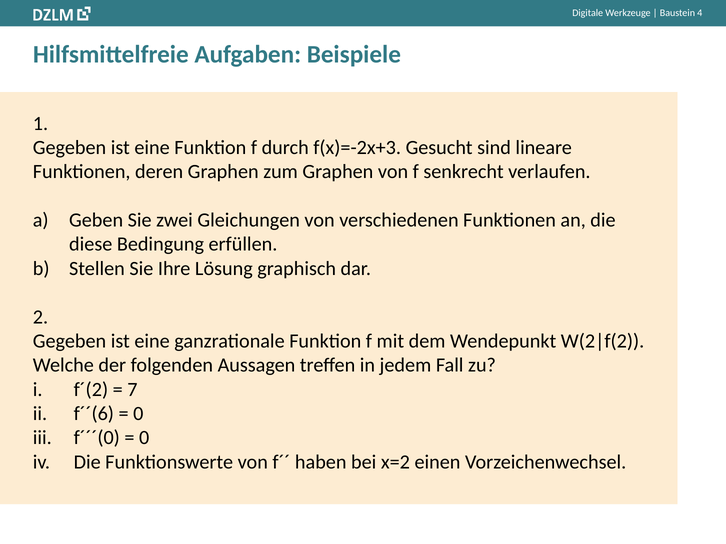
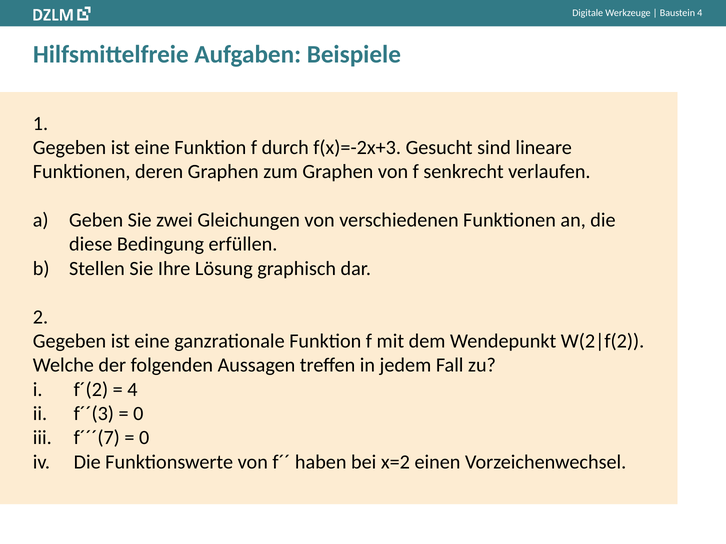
7: 7 -> 4 (132, 390)
f´´(6: f´´(6 -> f´´(3 (94, 414)
f´´´(0: f´´´(0 -> f´´´(7 (97, 438)
